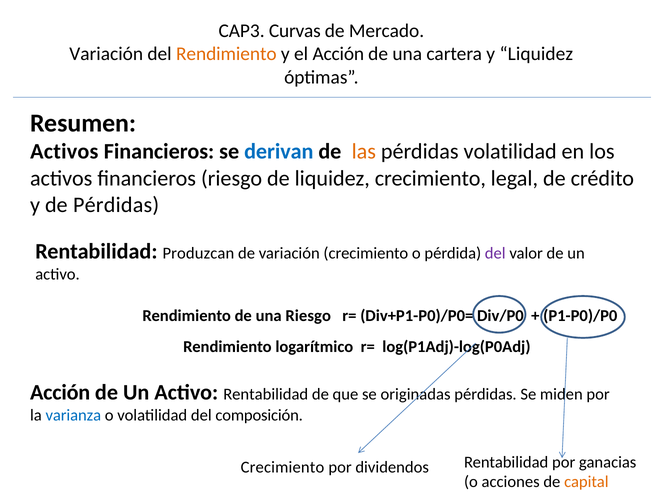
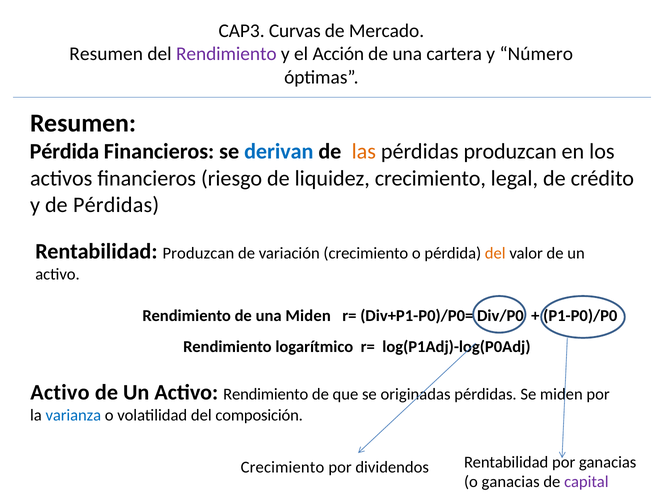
Variación: Variación -> Resumen (106, 54)
Rendimiento colour: orange -> purple (226, 54)
y Liquidez: Liquidez -> Número (536, 54)
Activos: Activos -> Pérdida (65, 152)
pérdidas volatilidad: volatilidad -> produzcan (510, 152)
del colour: purple -> orange (495, 253)
una Riesgo: Riesgo -> Miden (308, 316)
Acción: Acción -> Activo (60, 393)
Activo Rentabilidad: Rentabilidad -> Rendimiento (266, 394)
o acciones: acciones -> ganacias (511, 482)
capital colour: orange -> purple (586, 482)
